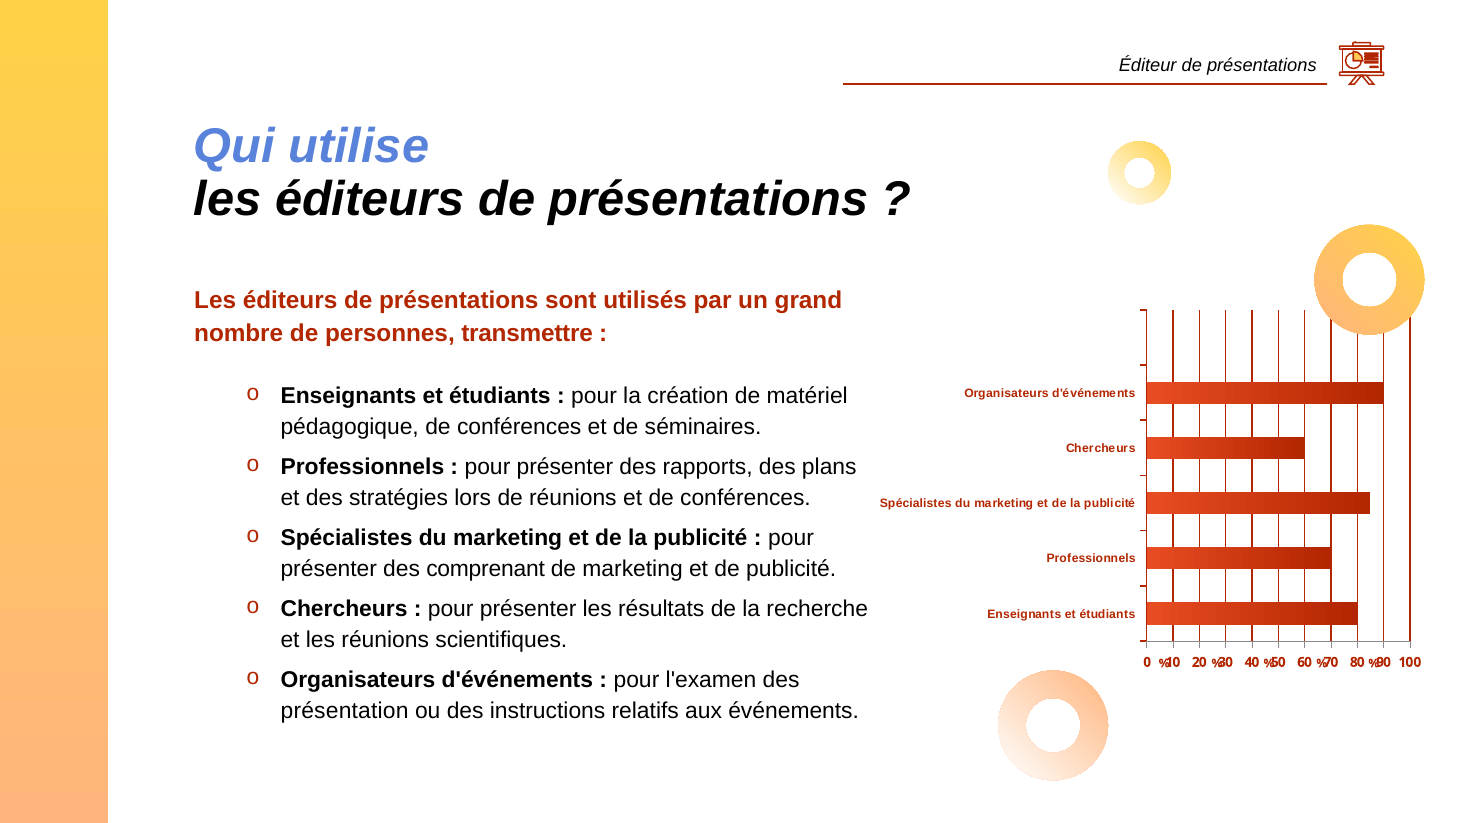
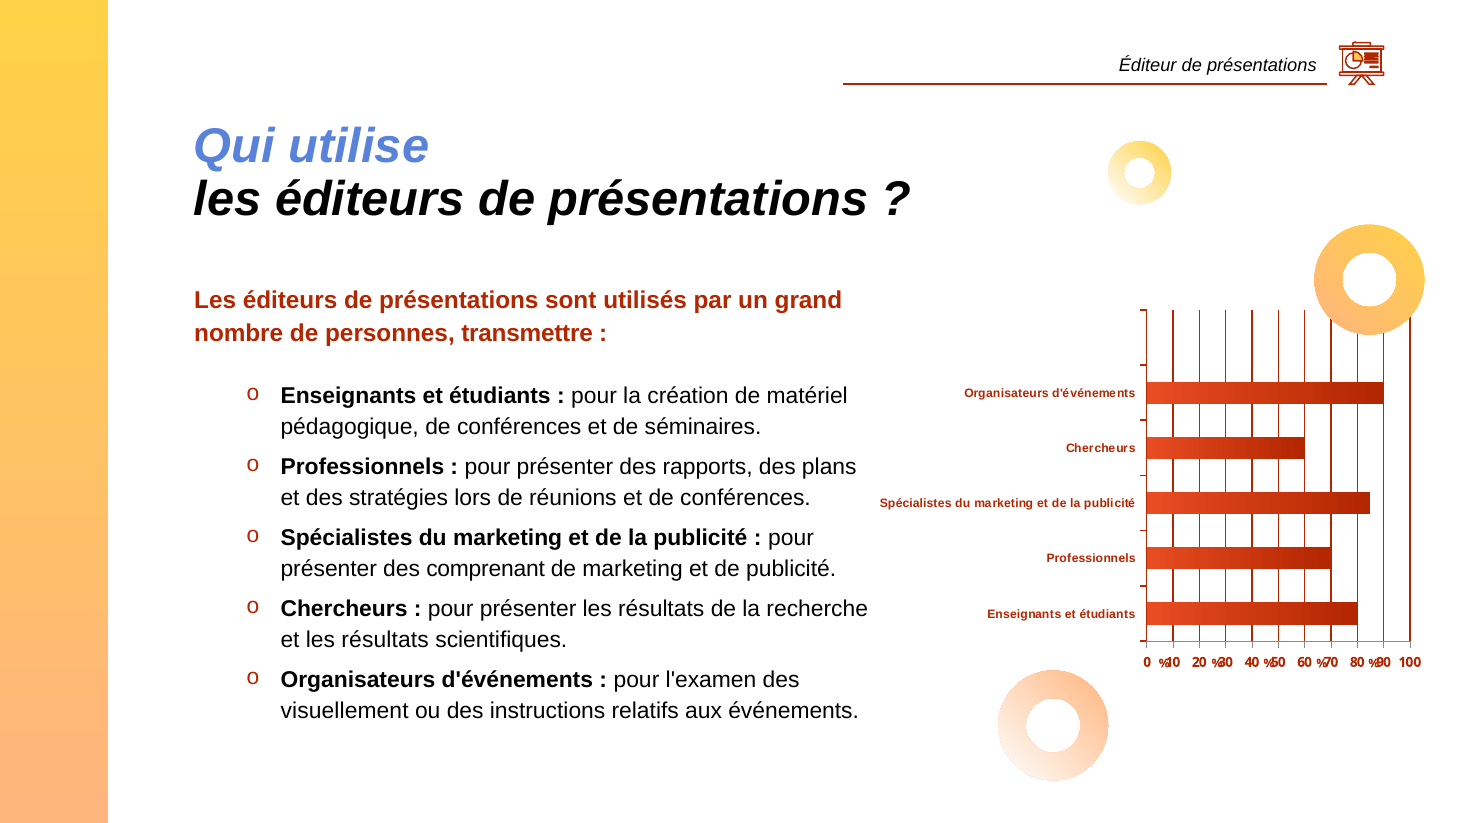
et les réunions: réunions -> résultats (385, 640)
présentation: présentation -> visuellement (345, 711)
